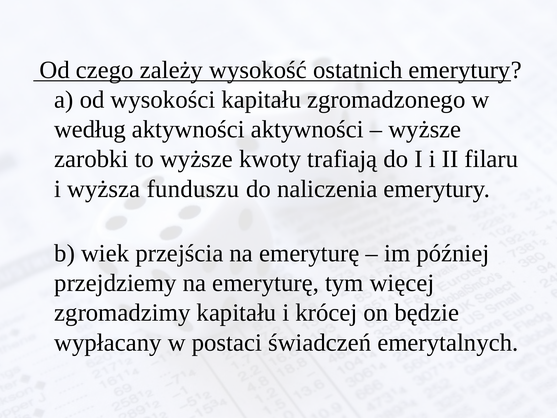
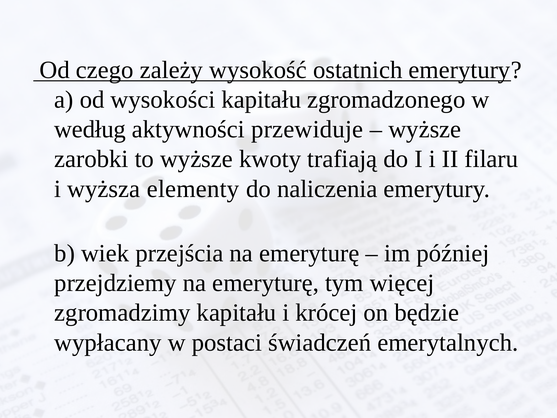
aktywności aktywności: aktywności -> przewiduje (307, 129)
funduszu: funduszu -> elementy (193, 189)
